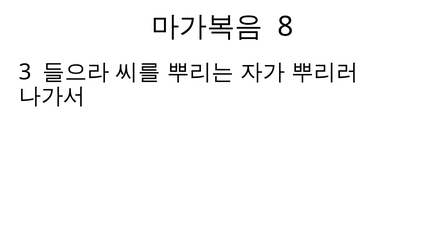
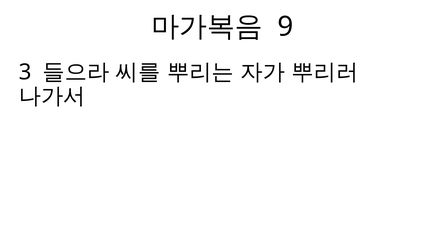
8: 8 -> 9 (286, 27)
